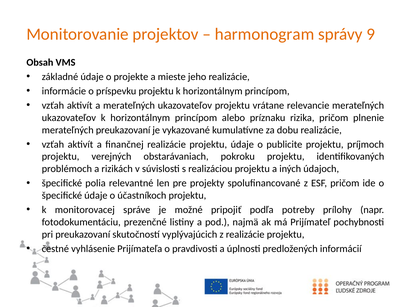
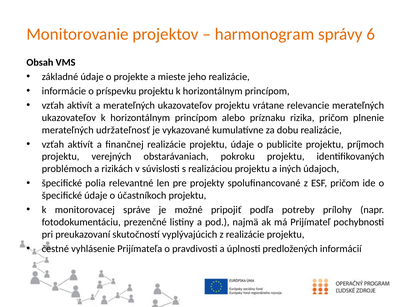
9: 9 -> 6 (371, 34)
merateľných preukazovaní: preukazovaní -> udržateľnosť (123, 130)
